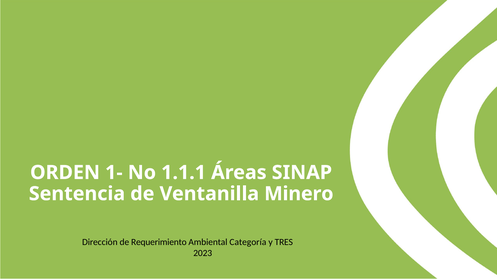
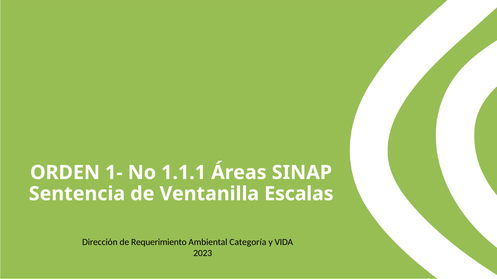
Minero: Minero -> Escalas (299, 194)
TRES: TRES -> VIDA (284, 243)
